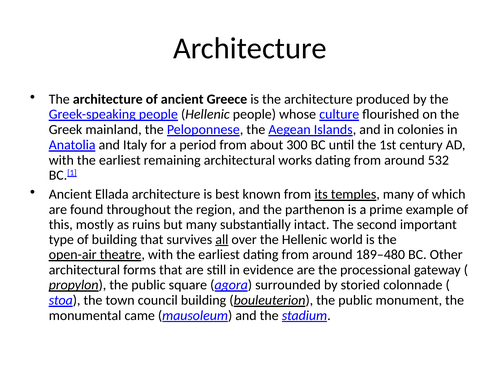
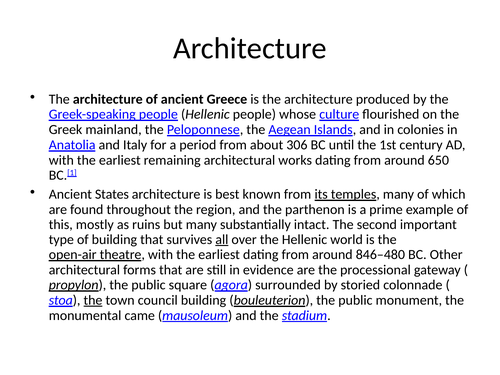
300: 300 -> 306 (297, 145)
532: 532 -> 650 (438, 160)
Ellada: Ellada -> States (112, 194)
189–480: 189–480 -> 846–480 (380, 255)
the underline: none -> present (93, 300)
